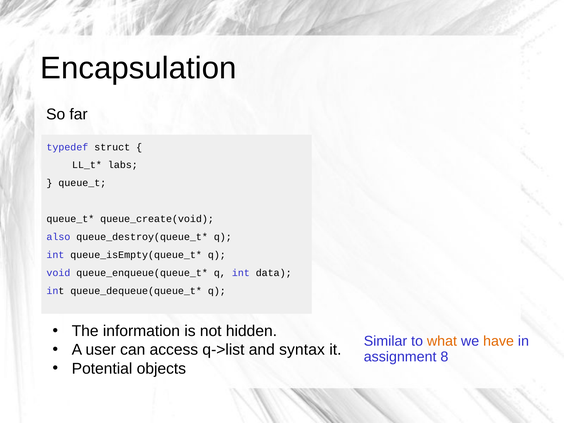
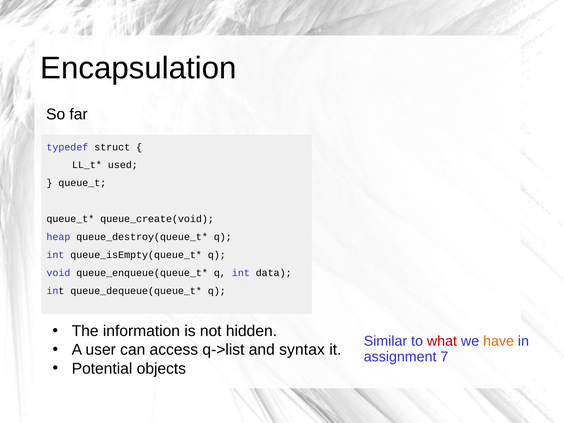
labs: labs -> used (123, 165)
also: also -> heap (58, 237)
what colour: orange -> red (442, 341)
8: 8 -> 7 (444, 357)
